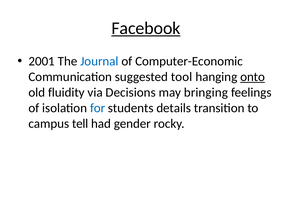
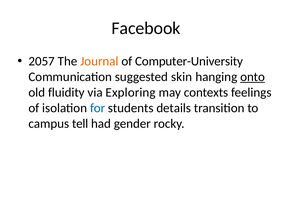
Facebook underline: present -> none (146, 28)
2001: 2001 -> 2057 (42, 61)
Journal colour: blue -> orange (99, 61)
Computer-Economic: Computer-Economic -> Computer-University (189, 61)
tool: tool -> skin (182, 77)
Decisions: Decisions -> Exploring (131, 92)
bringing: bringing -> contexts (206, 92)
